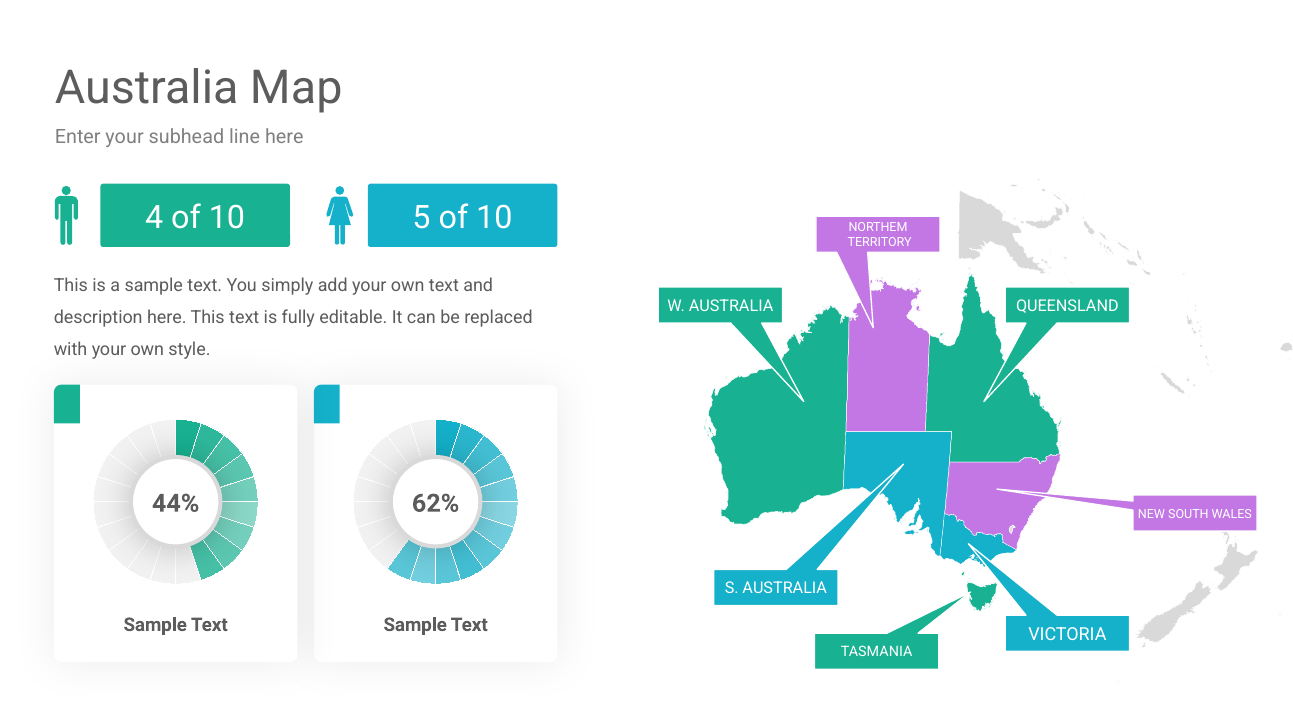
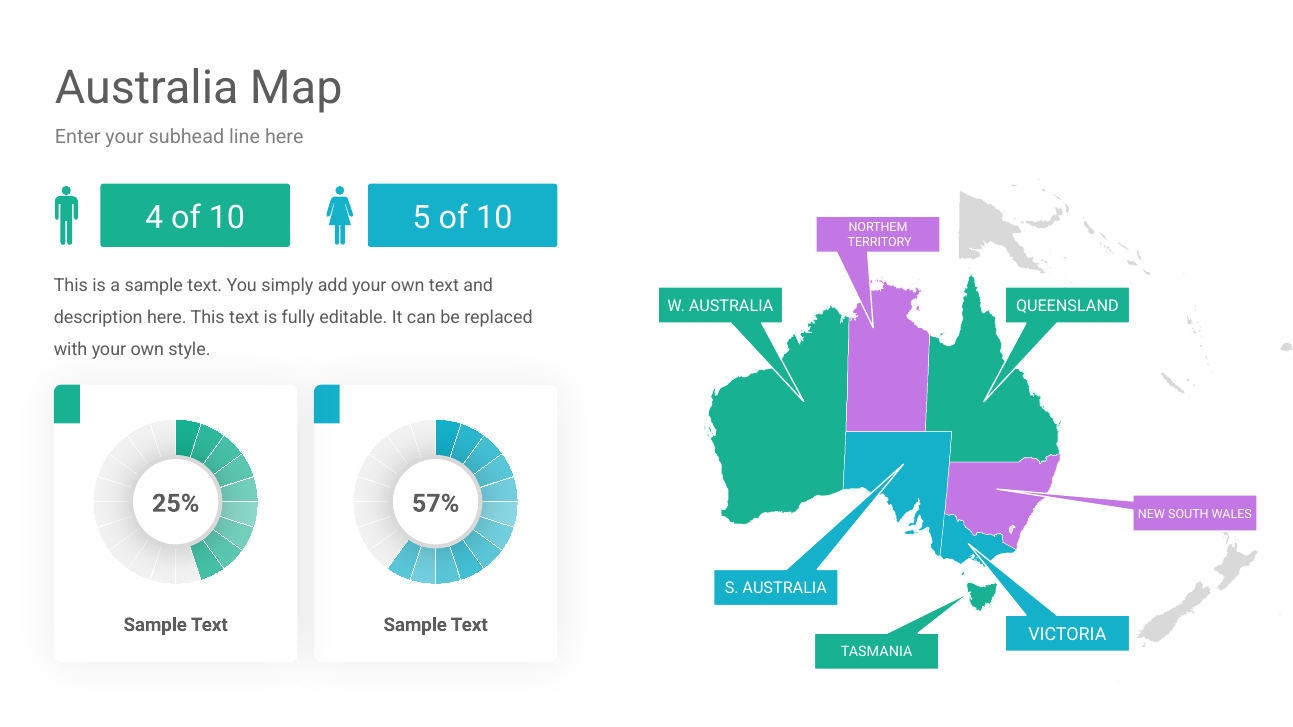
44%: 44% -> 25% (176, 504)
62%: 62% -> 57% (436, 504)
